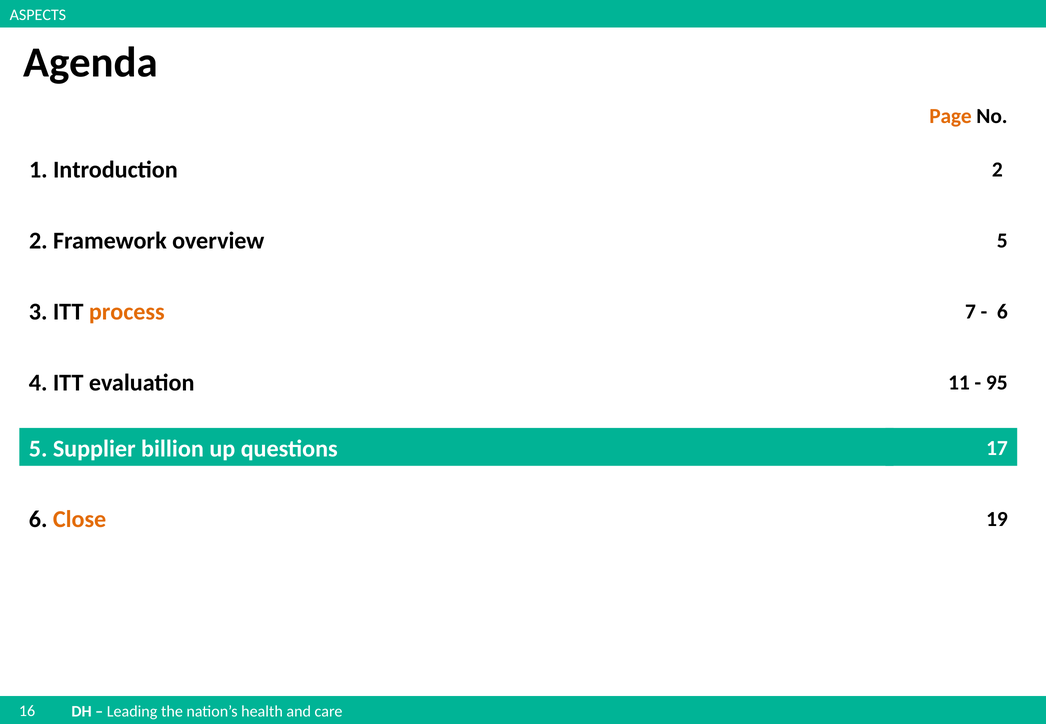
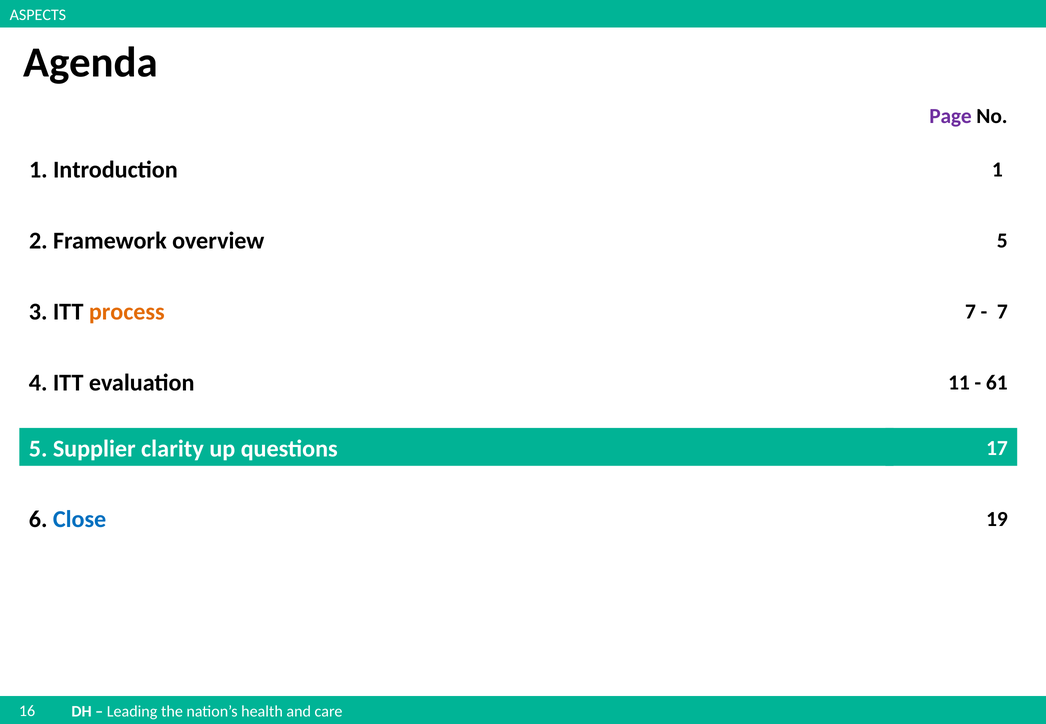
Page colour: orange -> purple (951, 116)
Introduction 2: 2 -> 1 (997, 170)
6: 6 -> 7 (1002, 312)
95: 95 -> 61 (997, 383)
billion: billion -> clarity (172, 449)
Close colour: orange -> blue (80, 520)
